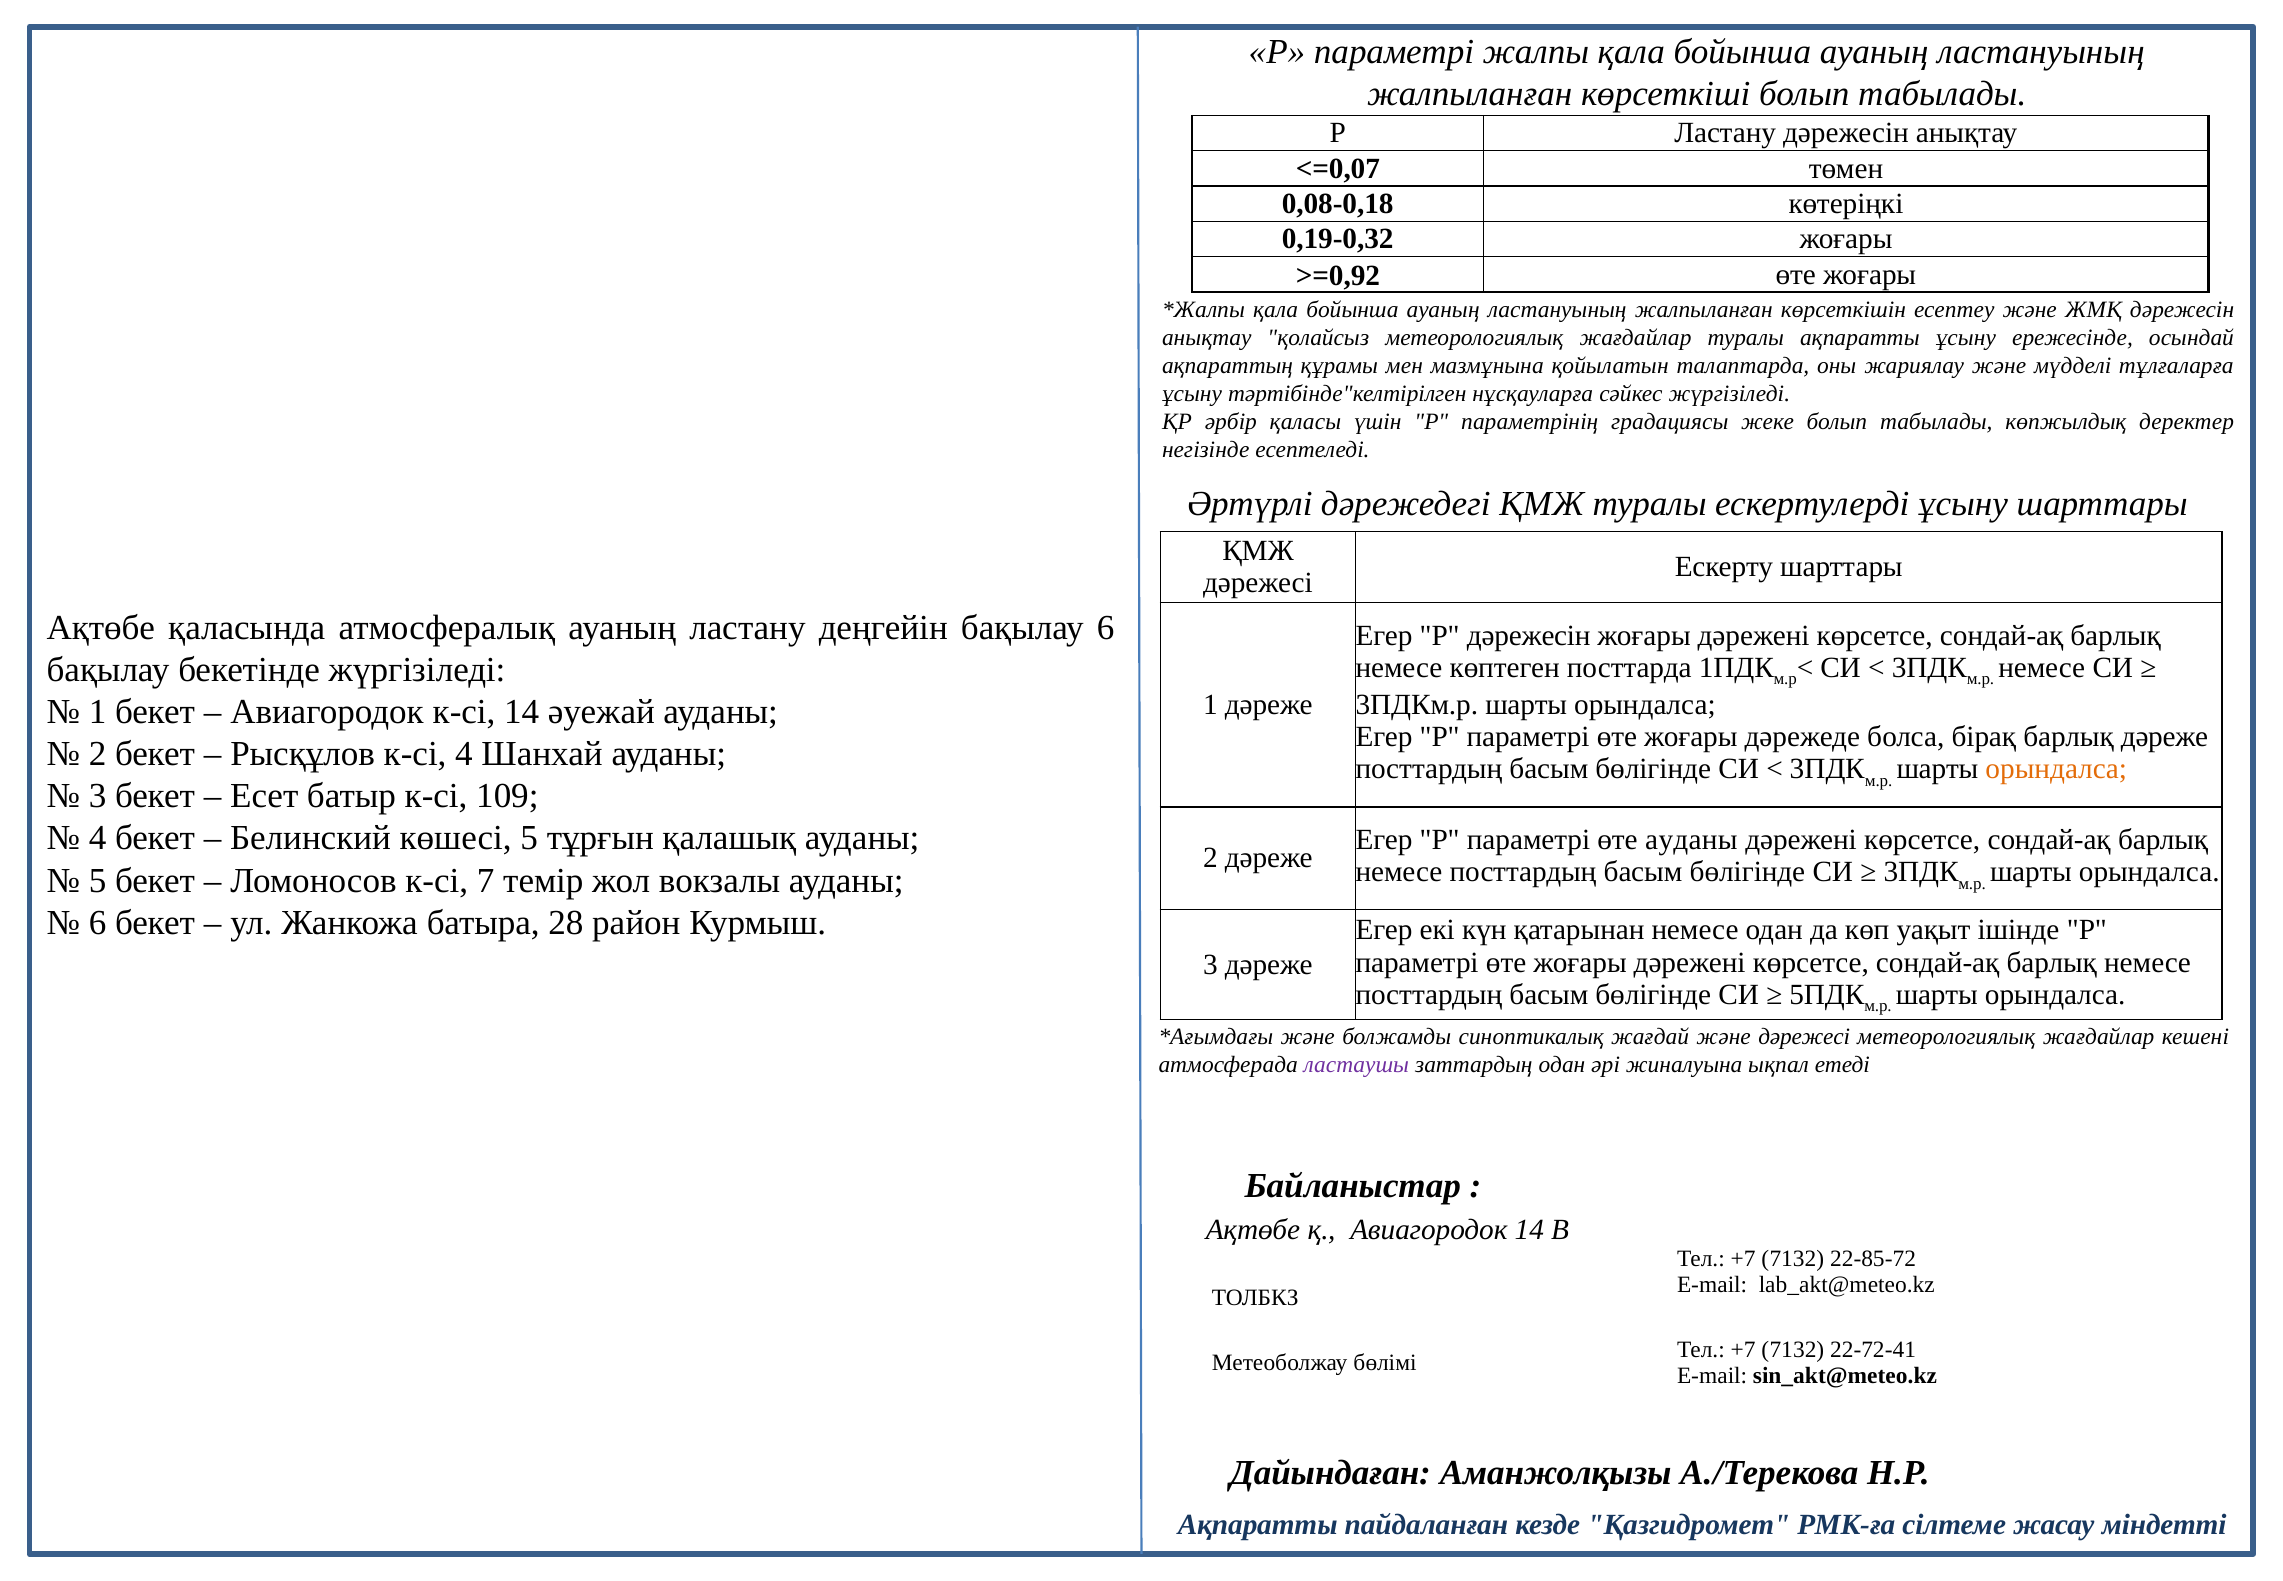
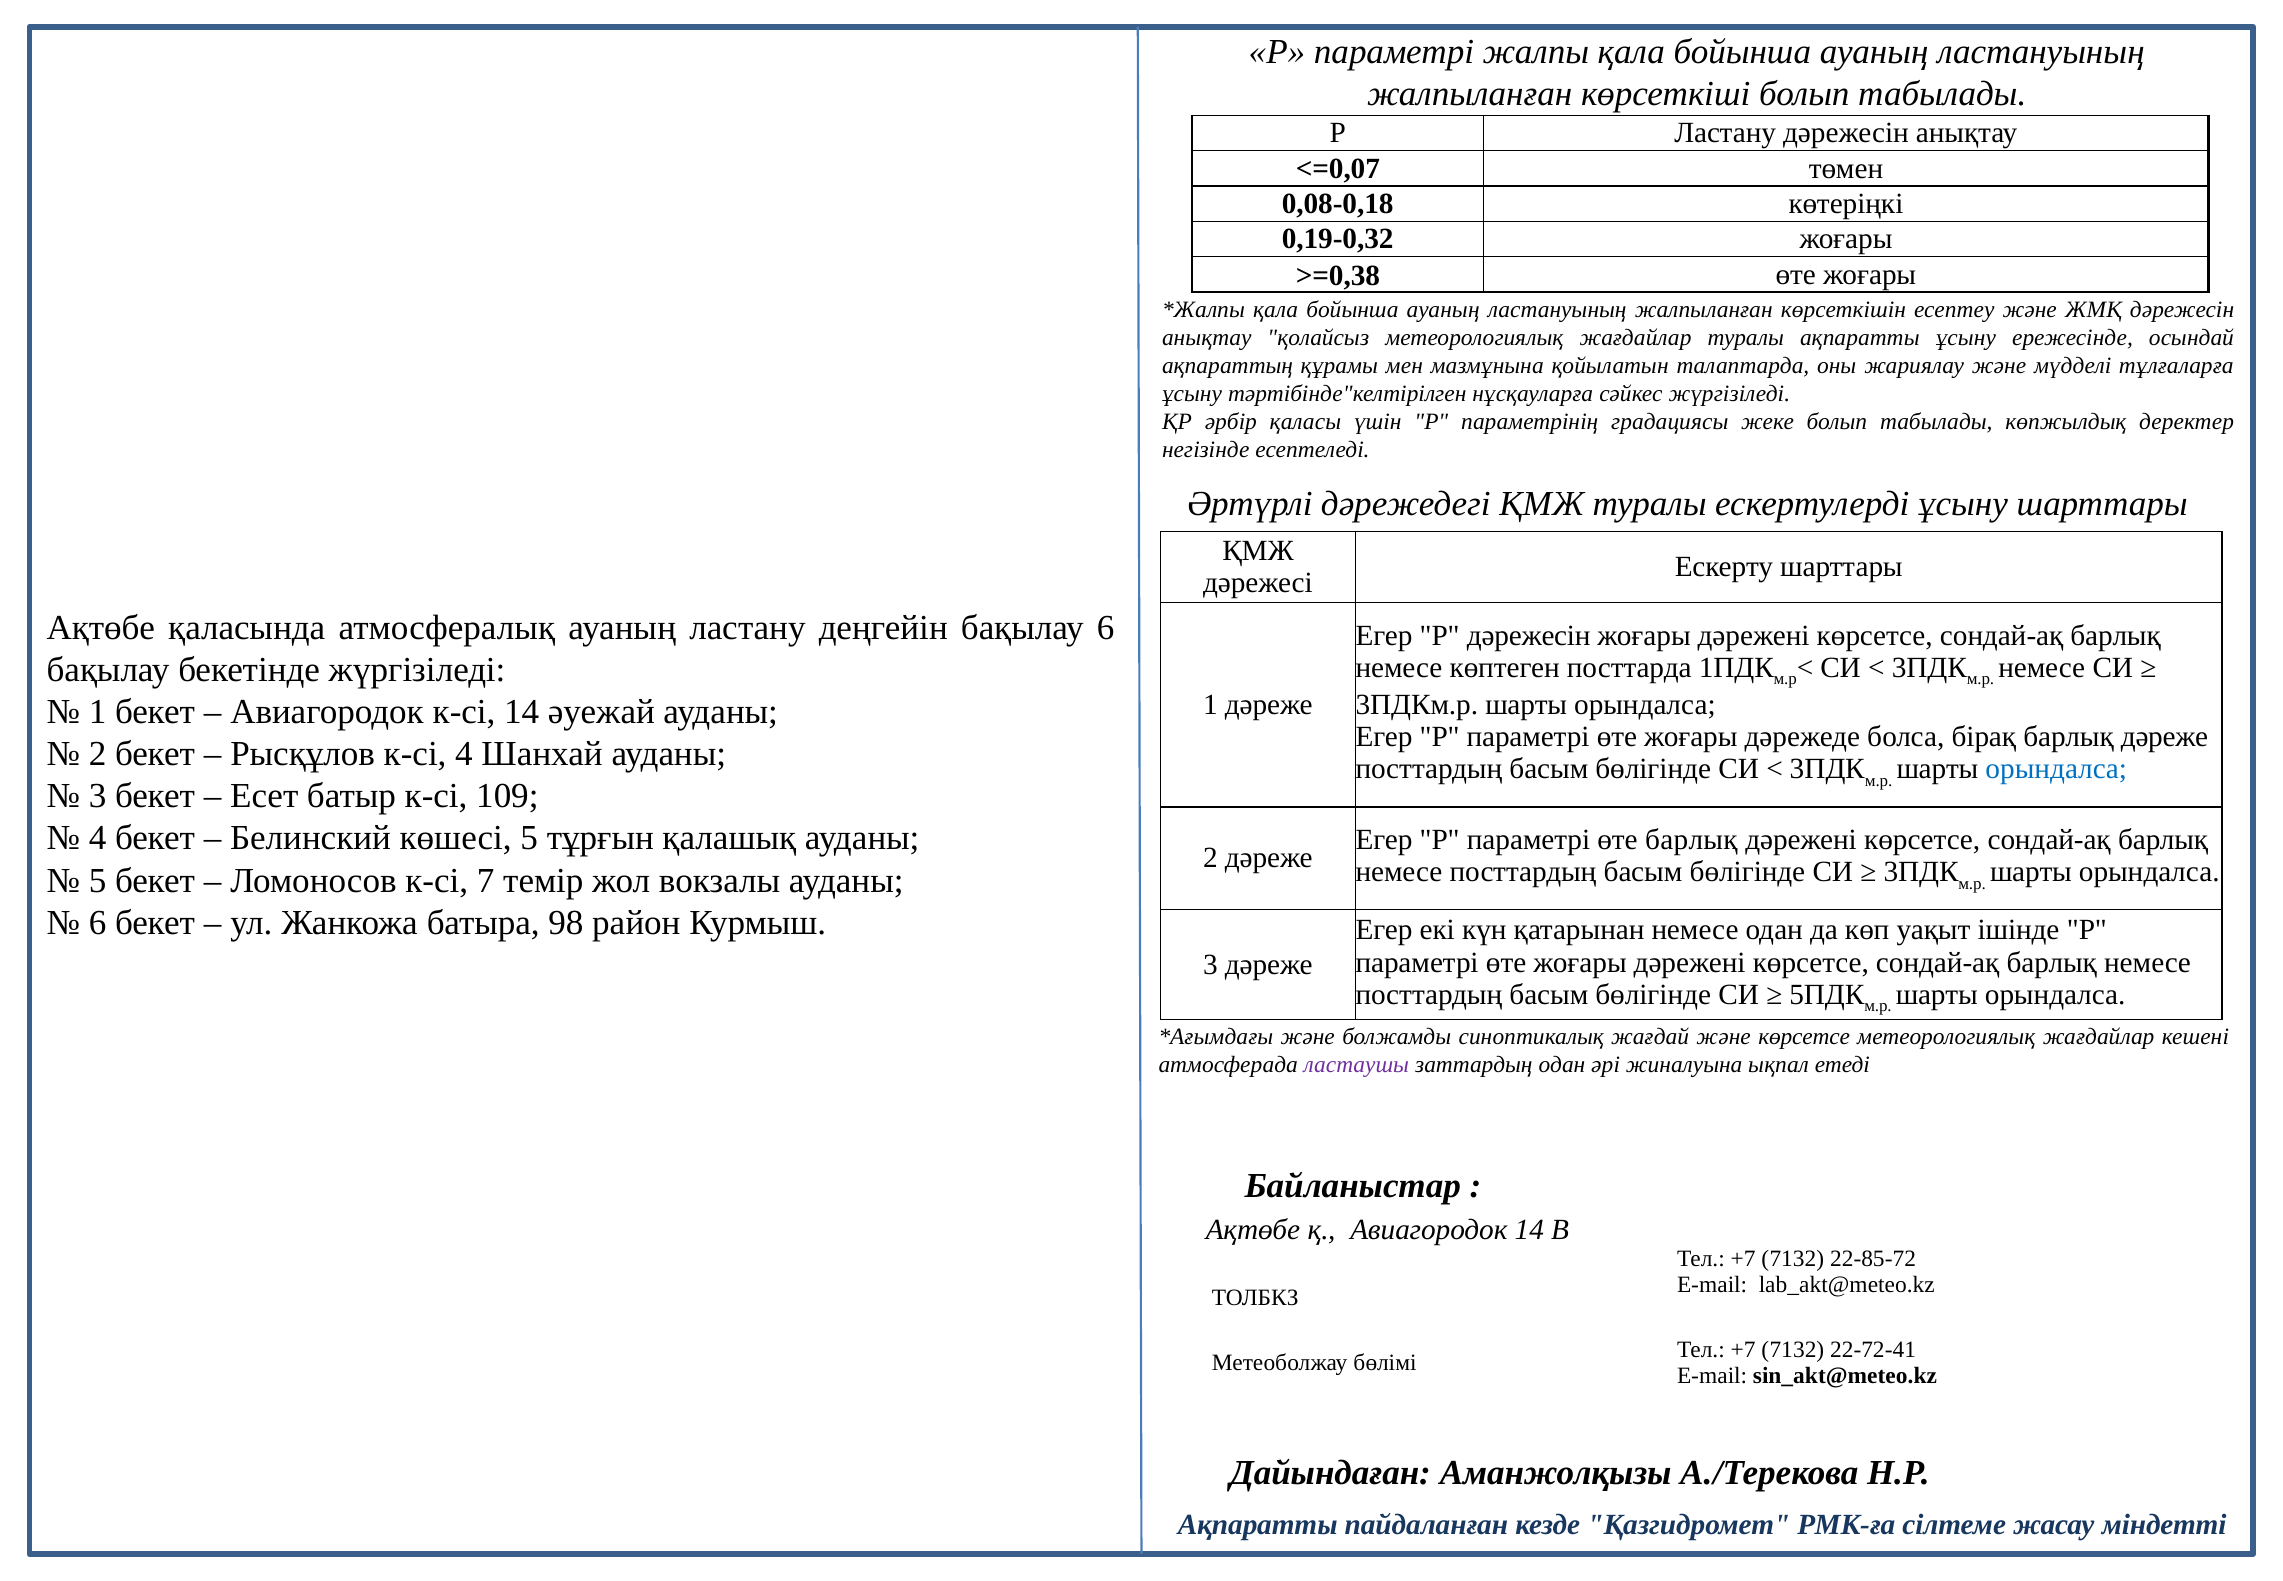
>=0,92: >=0,92 -> >=0,38 (1338, 276)
орындалса colour: orange -> blue (2056, 769)
өте ауданы: ауданы -> барлық (1691, 840)
28: 28 -> 98 (566, 922)
және дәрежесі: дәрежесі -> көрсетсе (1804, 1037)
